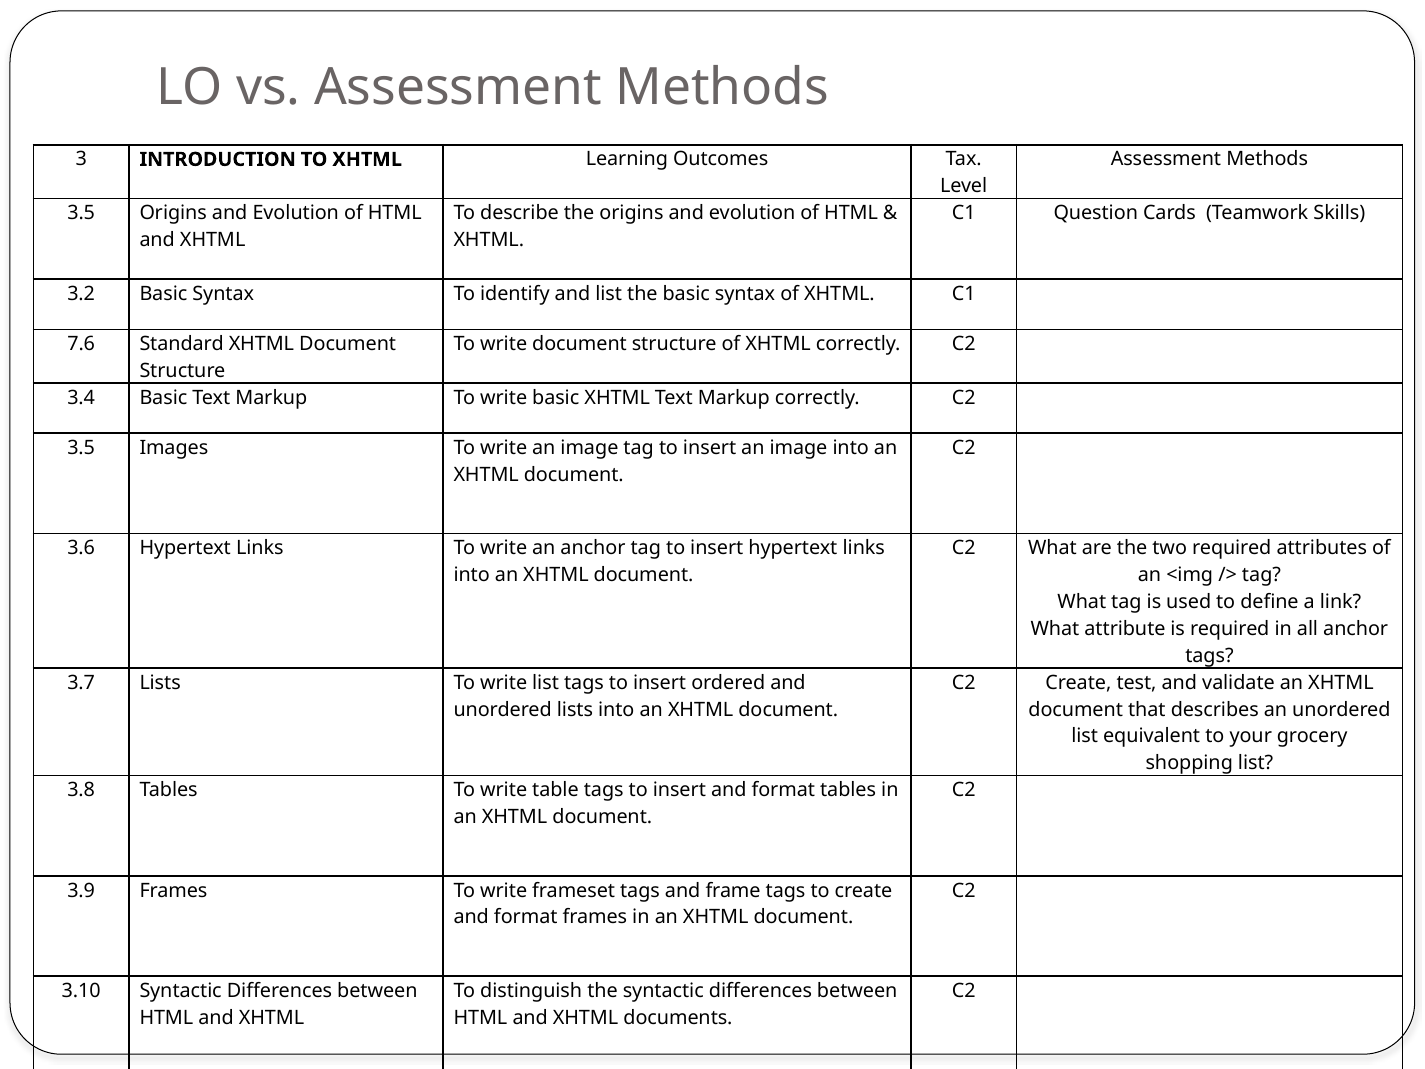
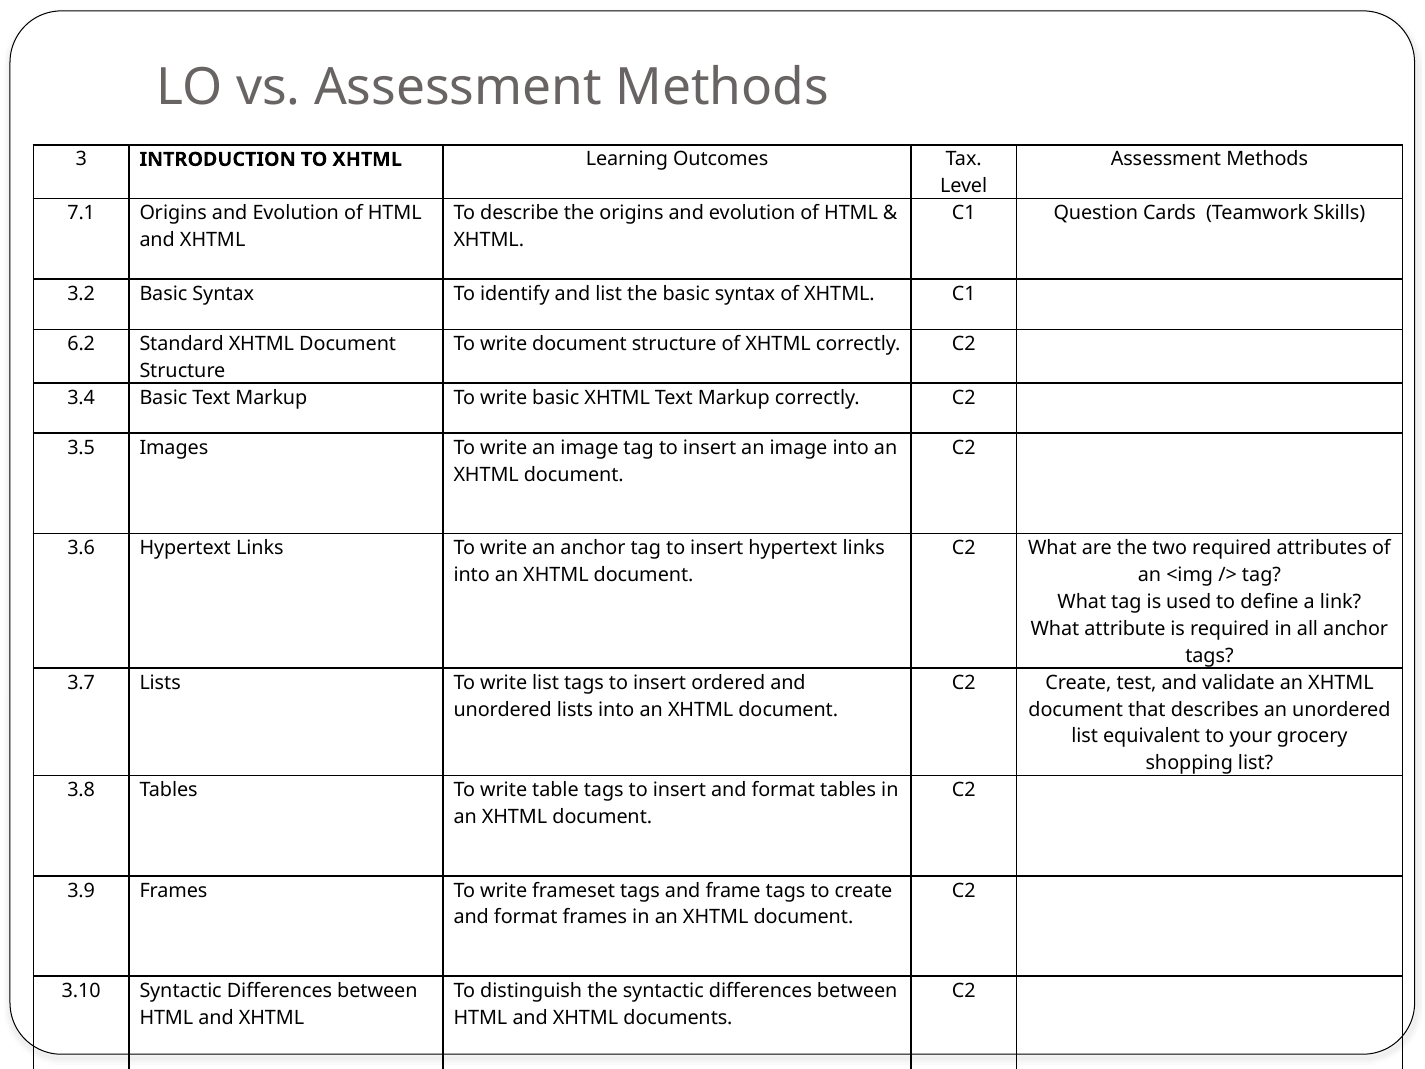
3.5: 3.5 -> 7.1 (81, 213)
7.6: 7.6 -> 6.2 (81, 344)
